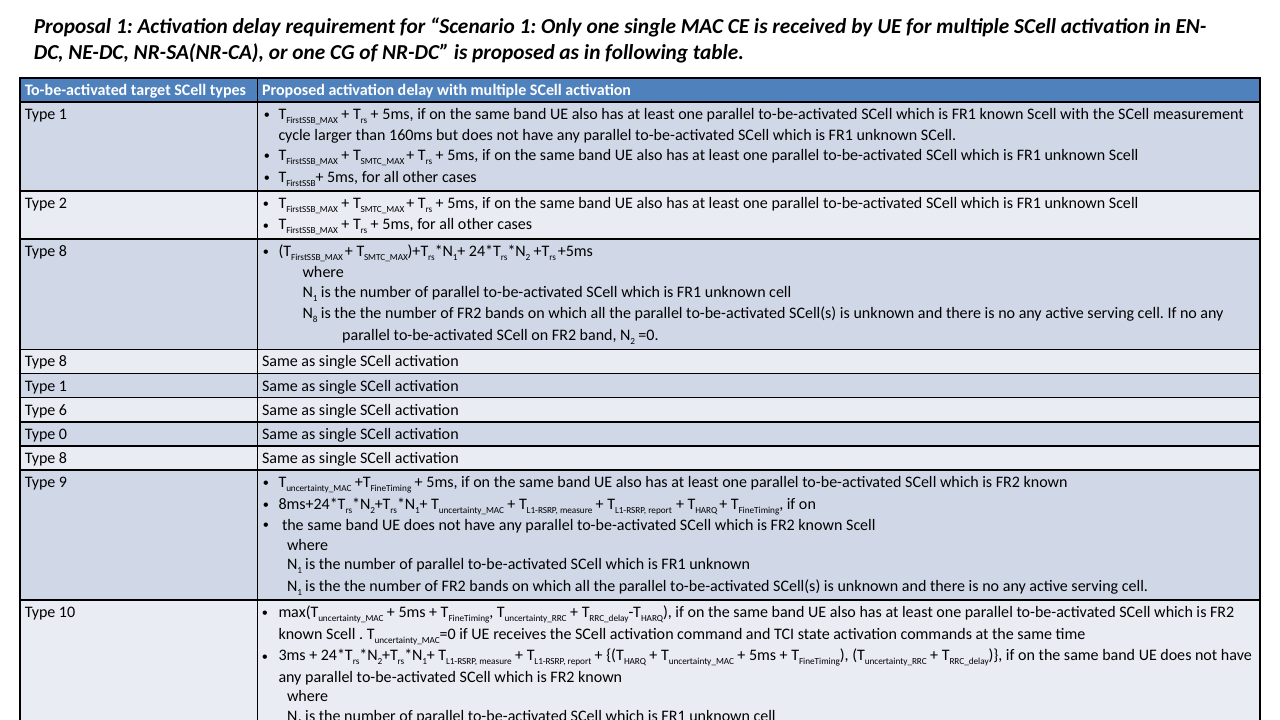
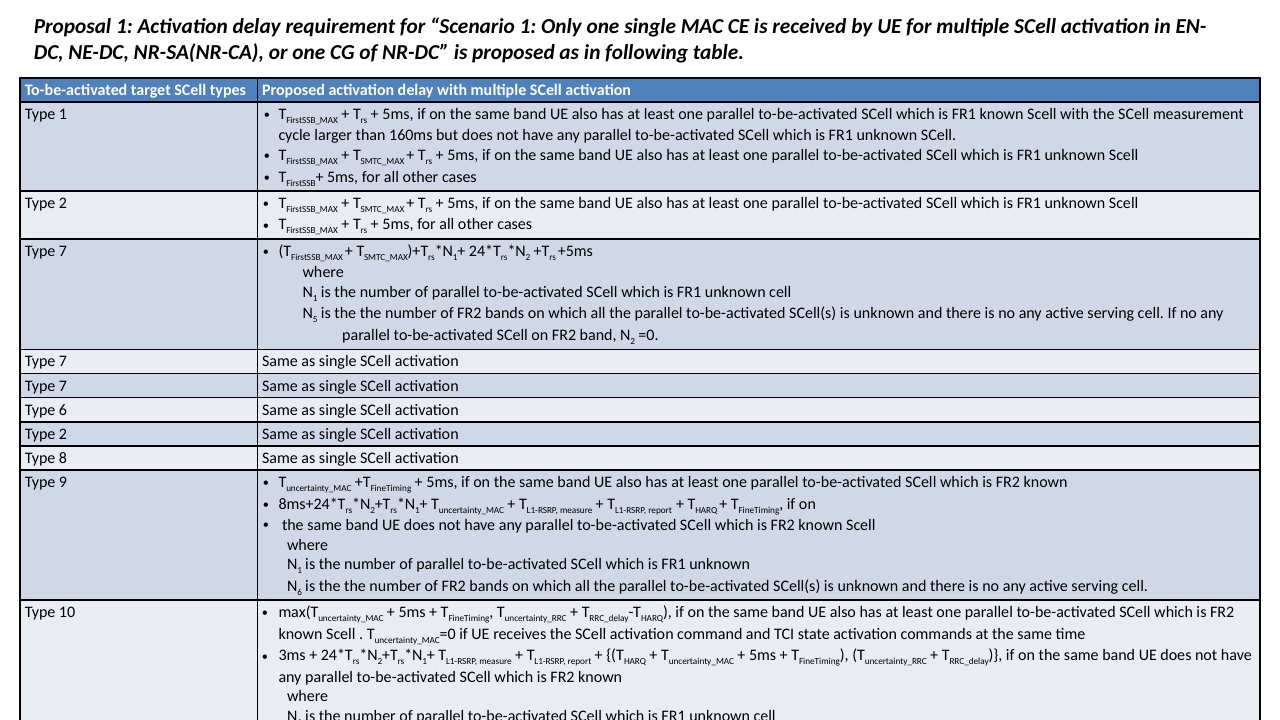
8: 8 -> 7 (63, 251)
8: 8 -> 5 (315, 320)
8: 8 -> 7 (63, 362)
1: 1 -> 7 (63, 386)
0: 0 -> 2 (63, 434)
1: 1 -> 6 (300, 592)
